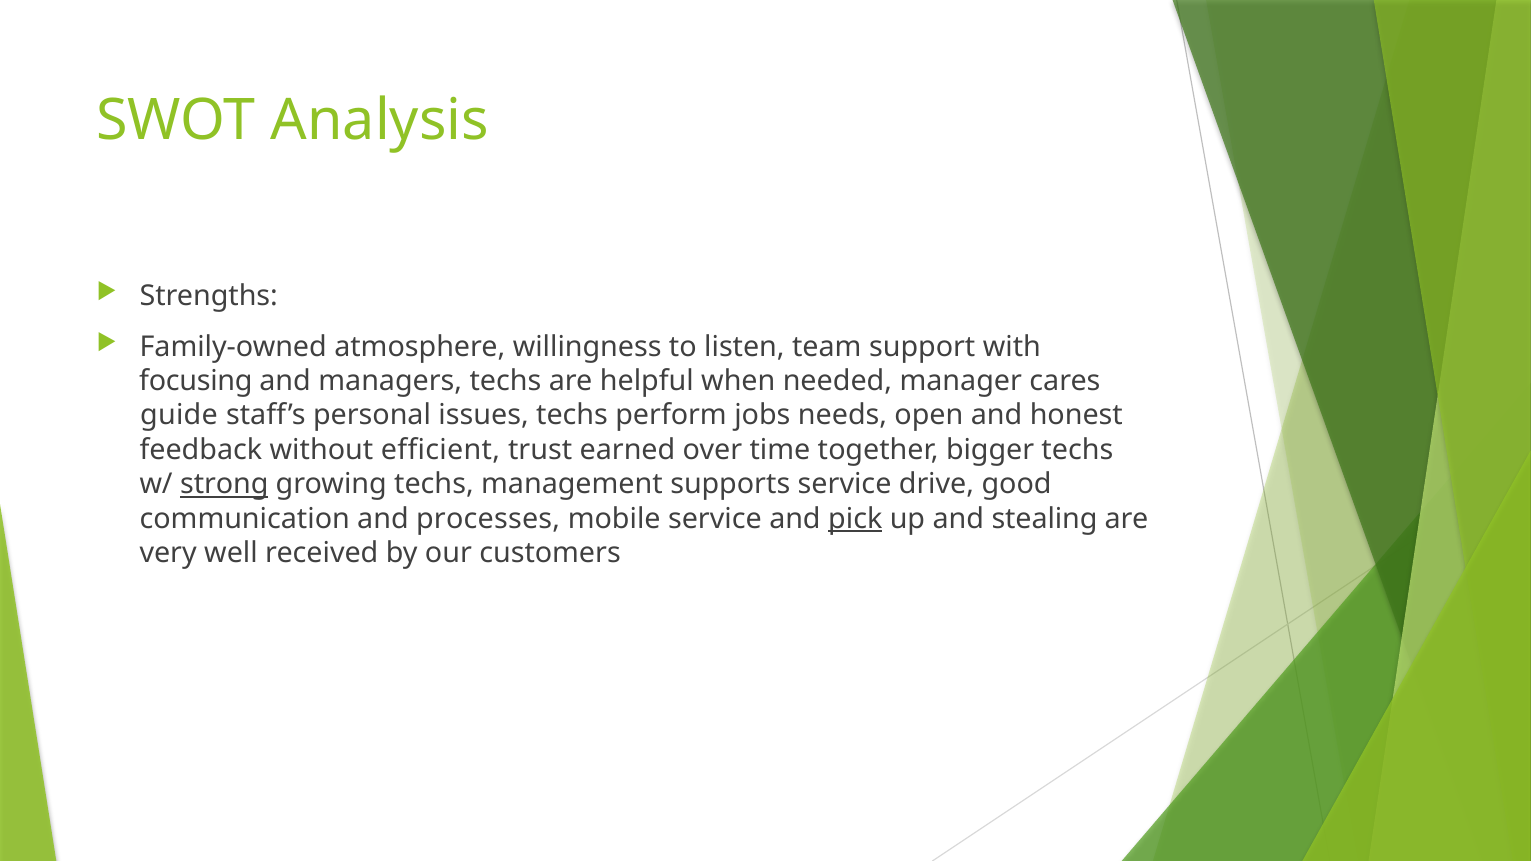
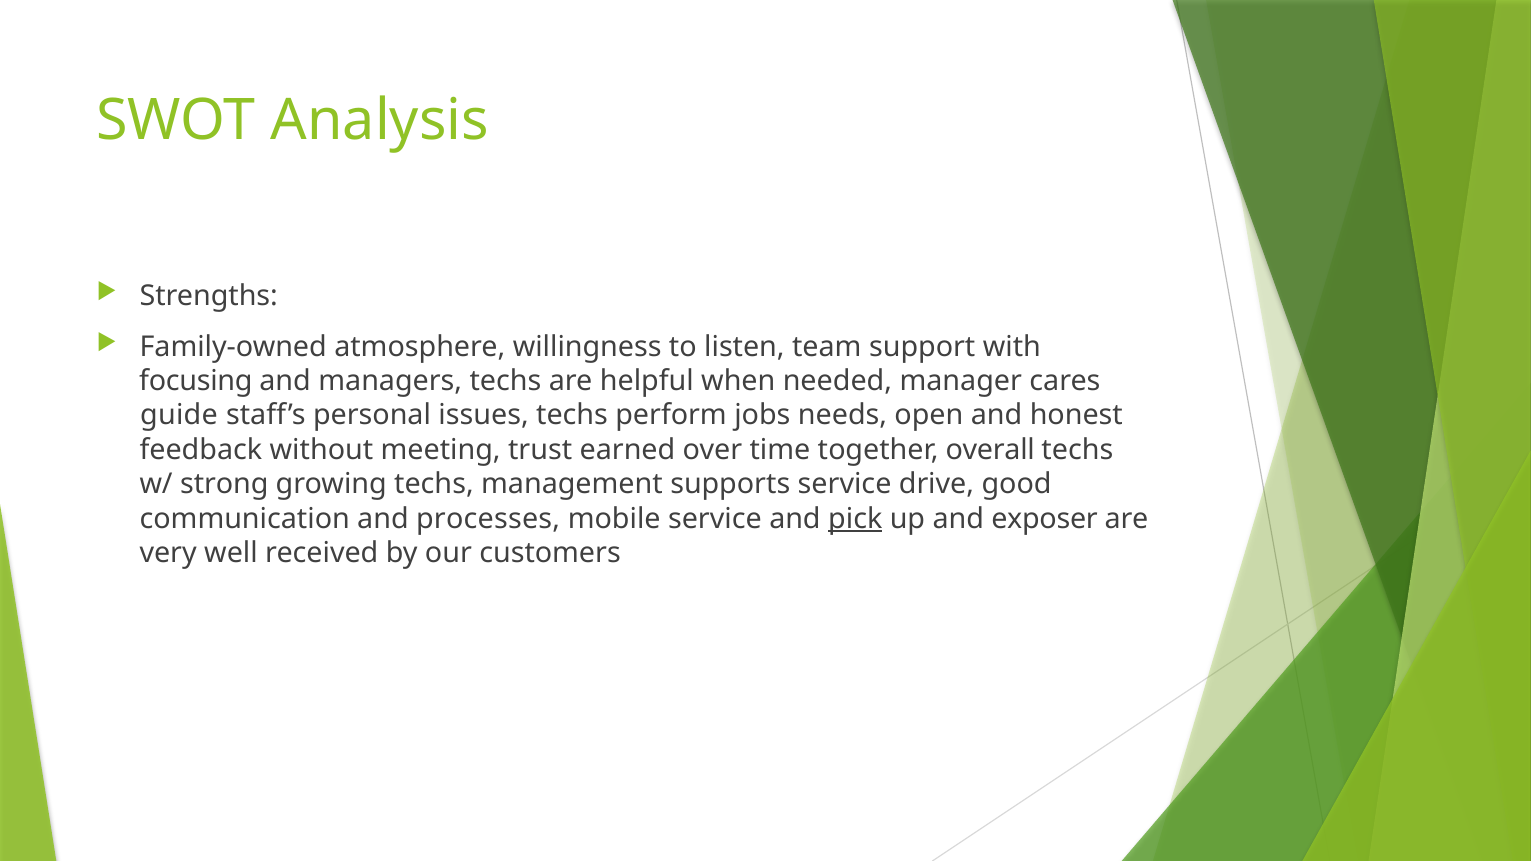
efficient: efficient -> meeting (441, 450)
bigger: bigger -> overall (990, 450)
strong underline: present -> none (224, 484)
stealing: stealing -> exposer (1045, 519)
